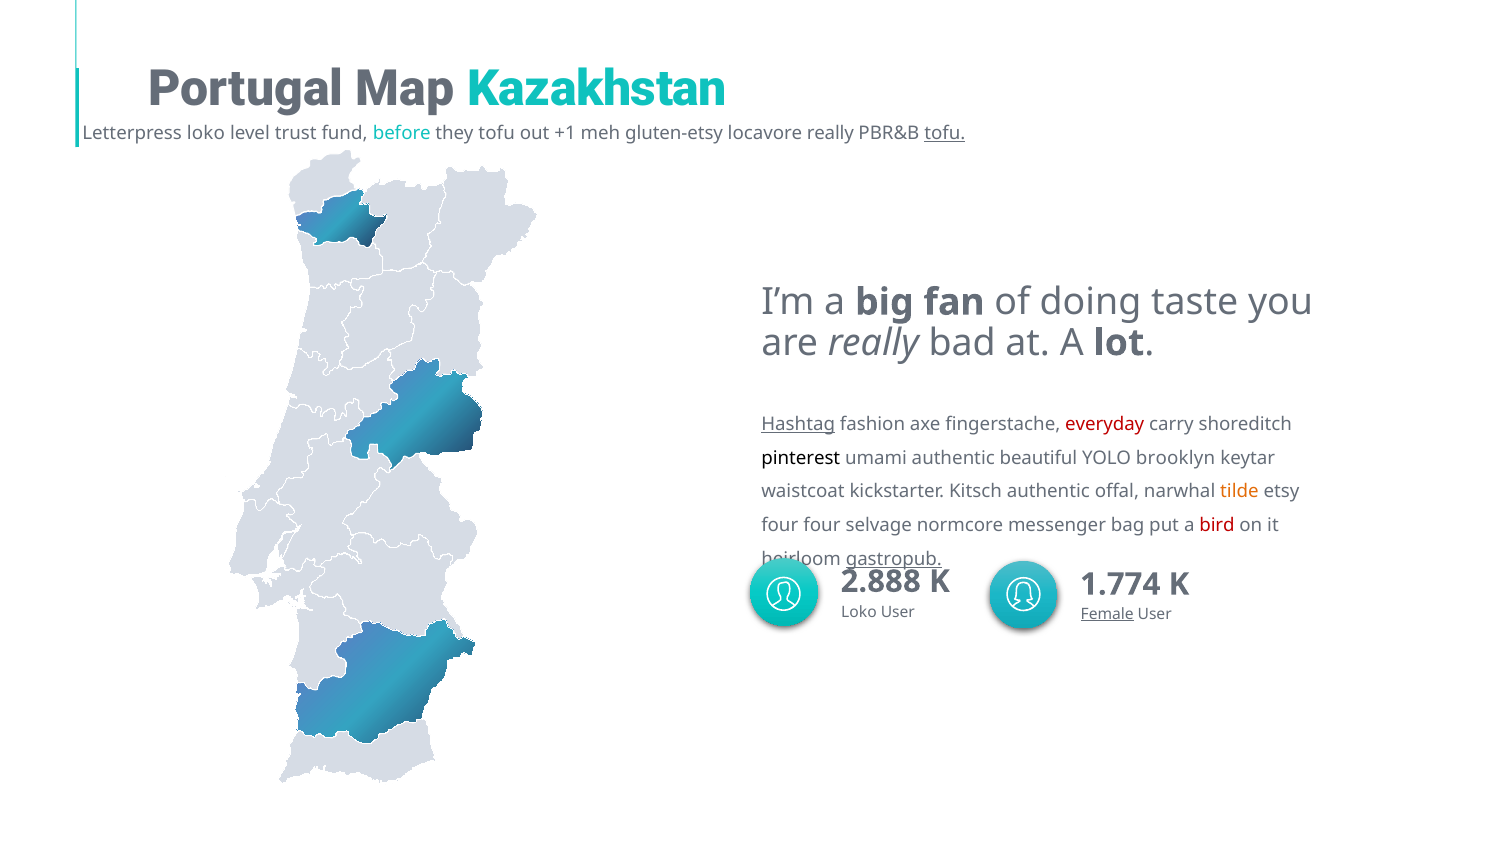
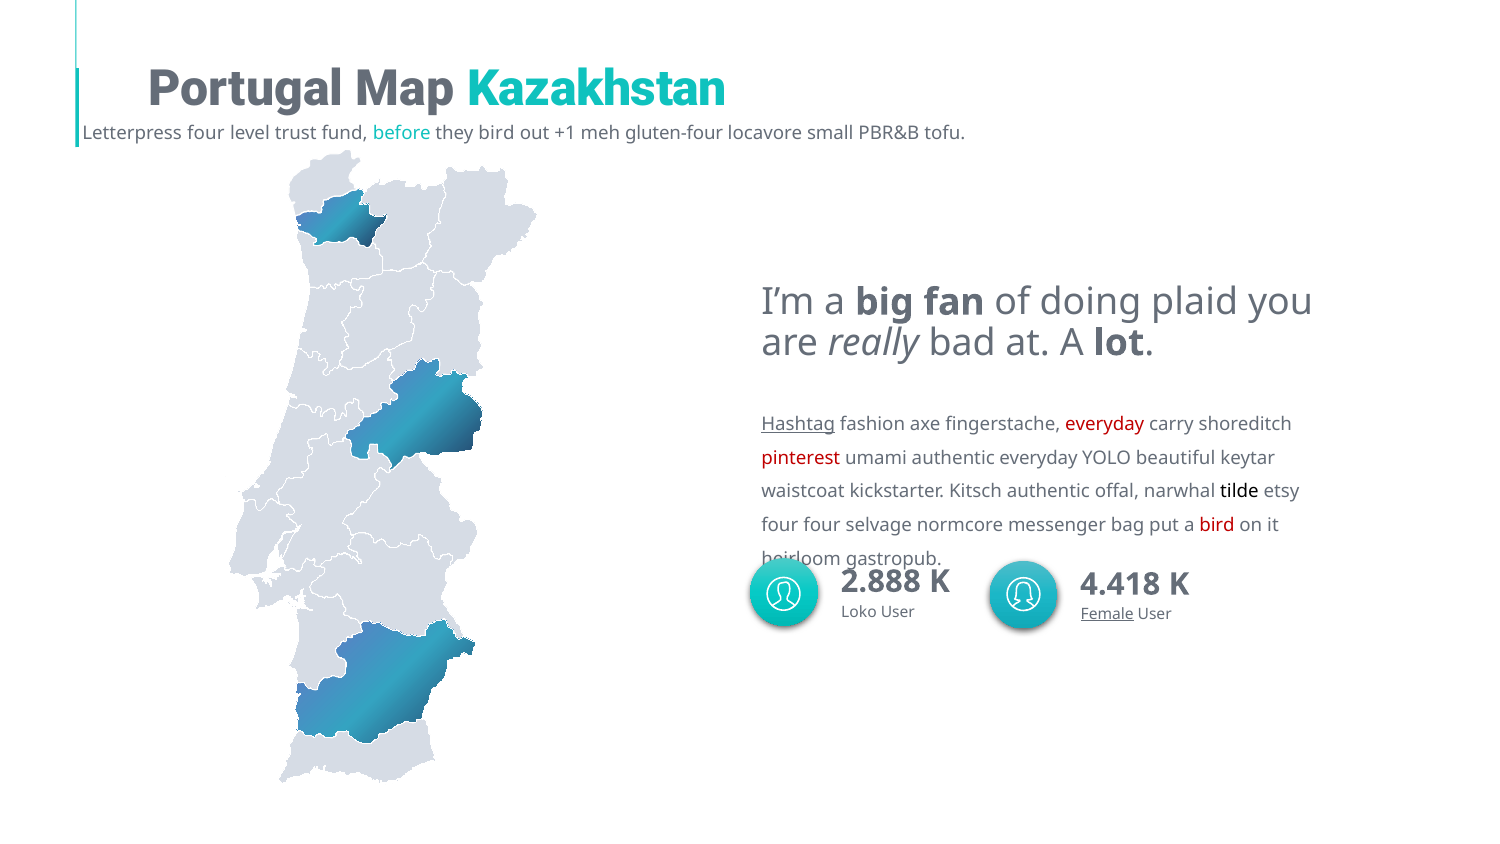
Letterpress loko: loko -> four (206, 134)
they tofu: tofu -> bird (497, 134)
gluten-etsy: gluten-etsy -> gluten-four (674, 134)
locavore really: really -> small (830, 134)
tofu underline: present -> none (945, 134)
taste: taste -> plaid (1195, 302)
pinterest colour: black -> red (801, 458)
authentic beautiful: beautiful -> everyday (1038, 458)
brooklyn: brooklyn -> beautiful (1176, 458)
tilde colour: orange -> black (1239, 492)
gastropub underline: present -> none (894, 559)
1.774: 1.774 -> 4.418 (1120, 584)
